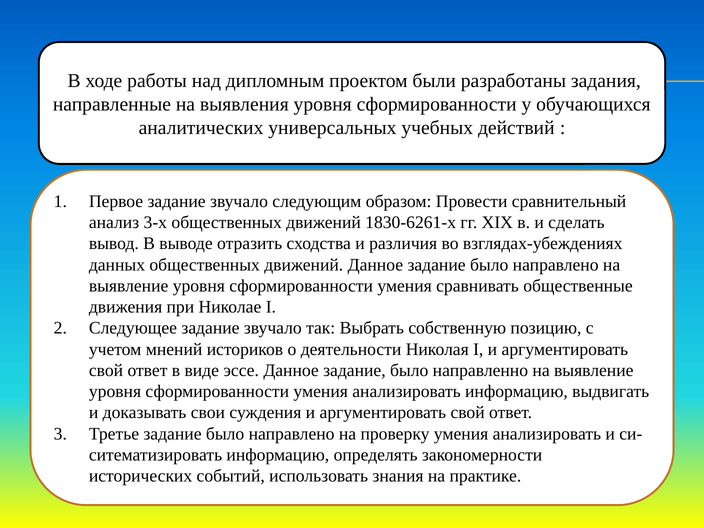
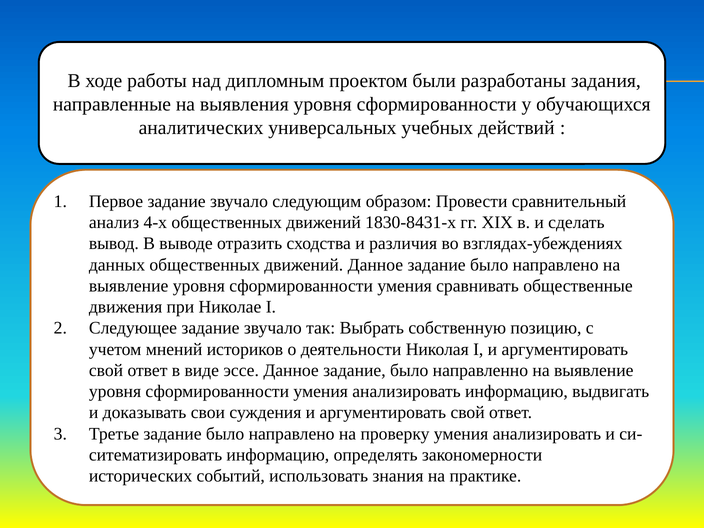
3-х: 3-х -> 4-х (155, 222)
1830-6261-х: 1830-6261-х -> 1830-8431-х (411, 222)
